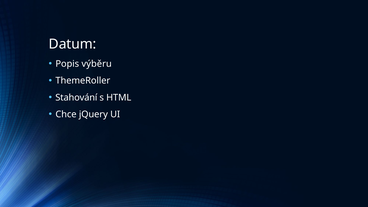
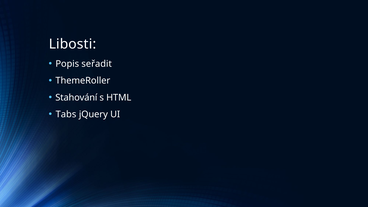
Datum: Datum -> Libosti (72, 44)
výběru: výběru -> seřadit (97, 64)
Chce: Chce -> Tabs (66, 114)
